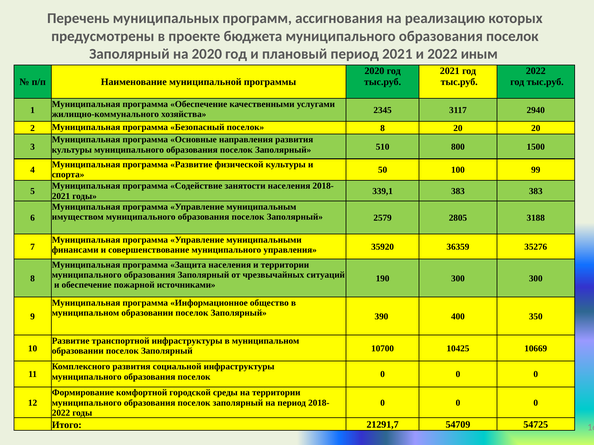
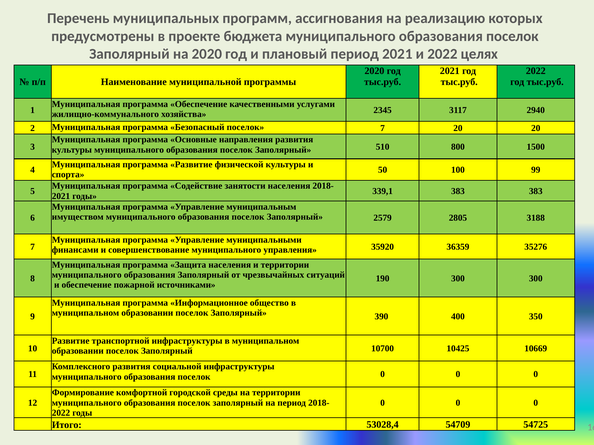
иным: иным -> целях (479, 54)
поселок 8: 8 -> 7 (383, 128)
21291,7: 21291,7 -> 53028,4 (383, 425)
